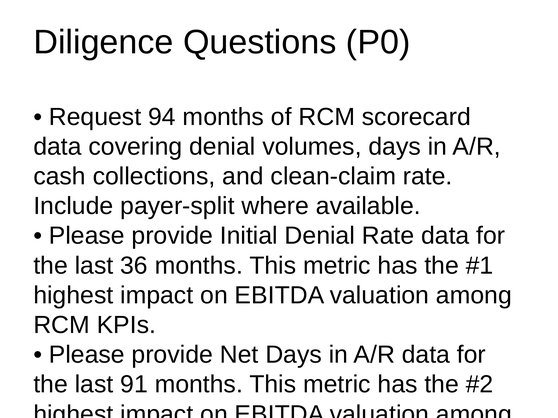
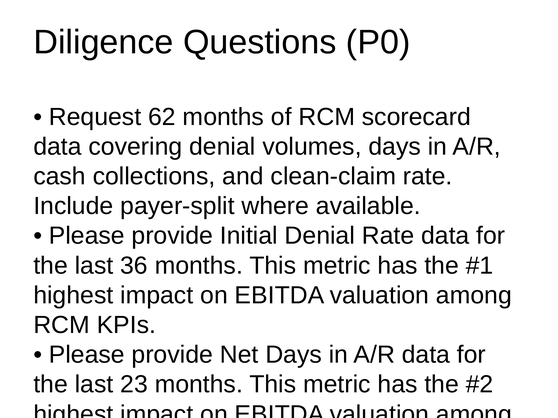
94: 94 -> 62 (162, 117)
91: 91 -> 23 (134, 385)
